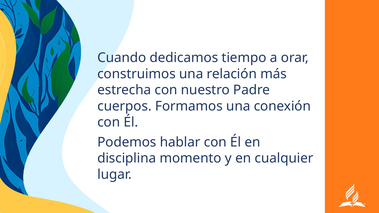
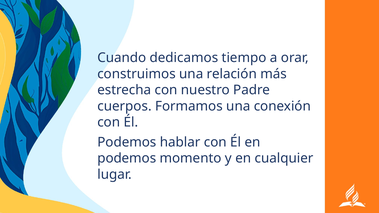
disciplina: disciplina -> podemos (127, 158)
